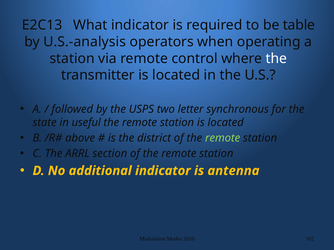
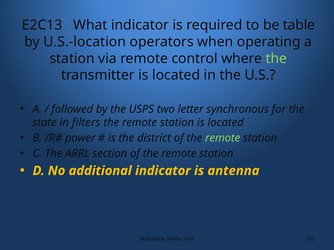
U.S.-analysis: U.S.-analysis -> U.S.-location (85, 42)
the colour: white -> light green (276, 59)
useful: useful -> filters (86, 123)
above: above -> power (80, 138)
